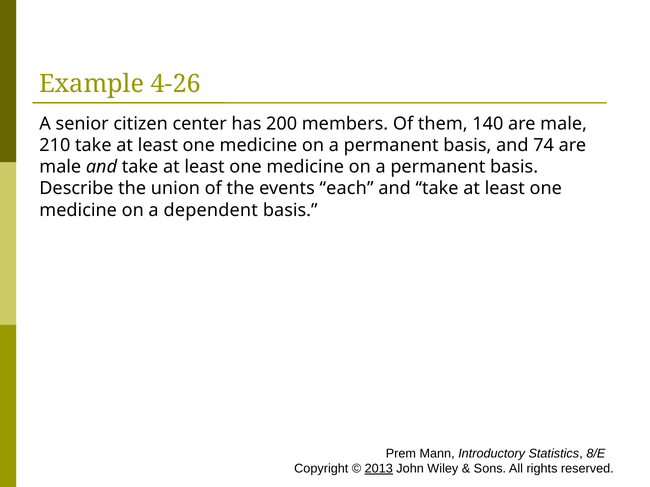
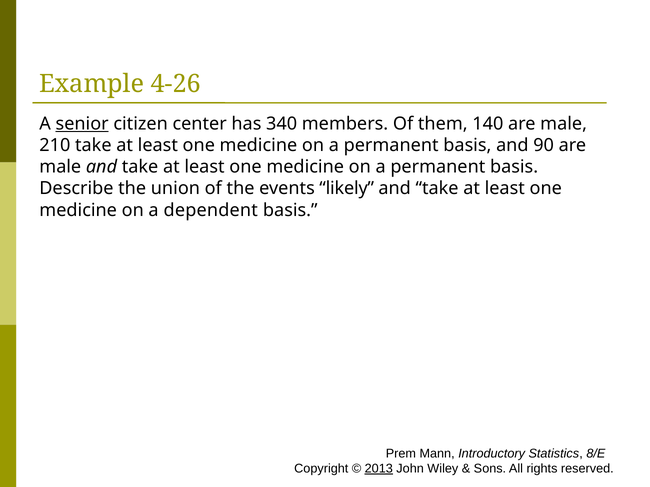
senior underline: none -> present (82, 124)
200: 200 -> 340 (282, 124)
74: 74 -> 90 (544, 145)
each: each -> likely (347, 189)
